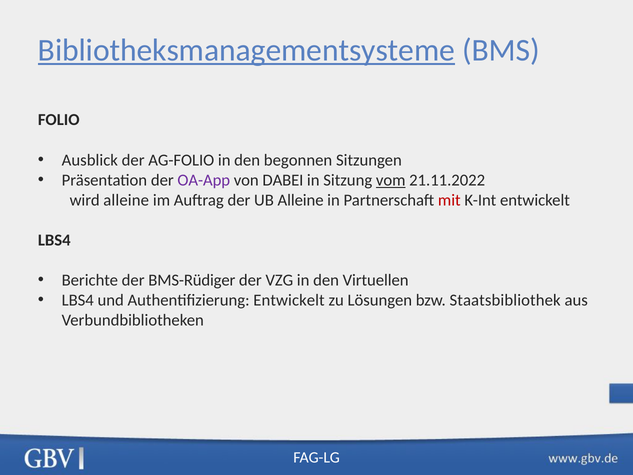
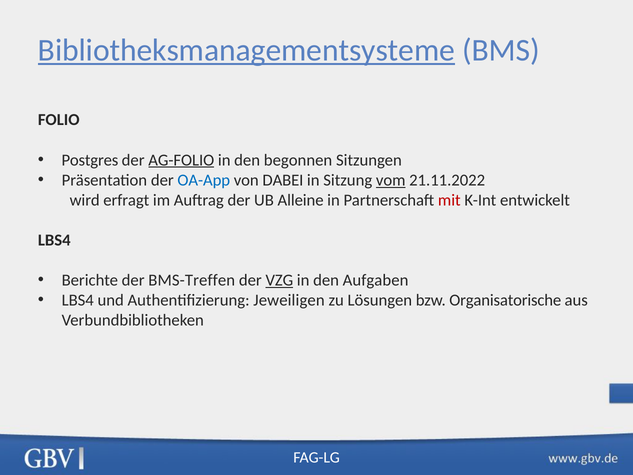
Ausblick: Ausblick -> Postgres (90, 160)
AG-FOLIO underline: none -> present (181, 160)
OA-App colour: purple -> blue (204, 180)
wird alleine: alleine -> erfragt (126, 200)
BMS-Rüdiger: BMS-Rüdiger -> BMS-Treffen (192, 280)
VZG underline: none -> present (279, 280)
Virtuellen: Virtuellen -> Aufgaben (376, 280)
Authentifizierung Entwickelt: Entwickelt -> Jeweiligen (289, 300)
Staatsbibliothek: Staatsbibliothek -> Organisatorische (505, 300)
